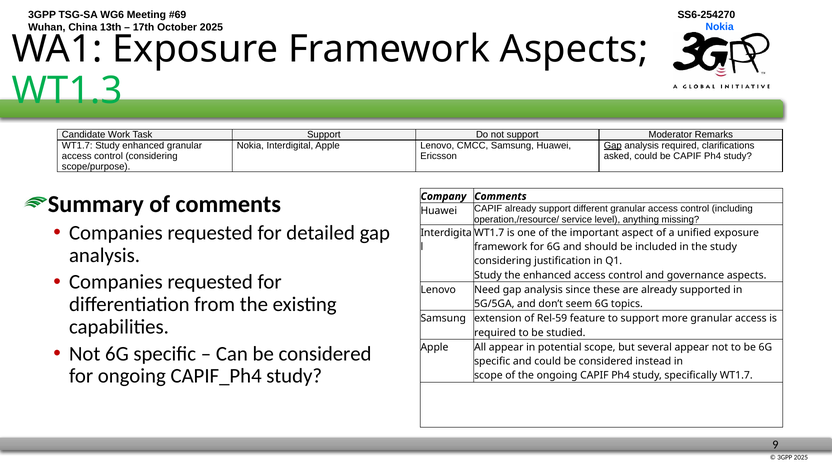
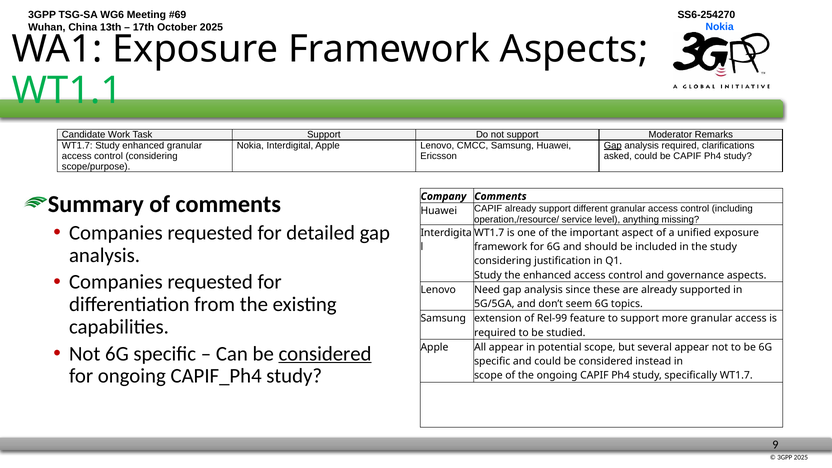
WT1.3: WT1.3 -> WT1.1 (67, 90)
Rel-59: Rel-59 -> Rel-99 (552, 318)
considered underline: none -> present (325, 354)
